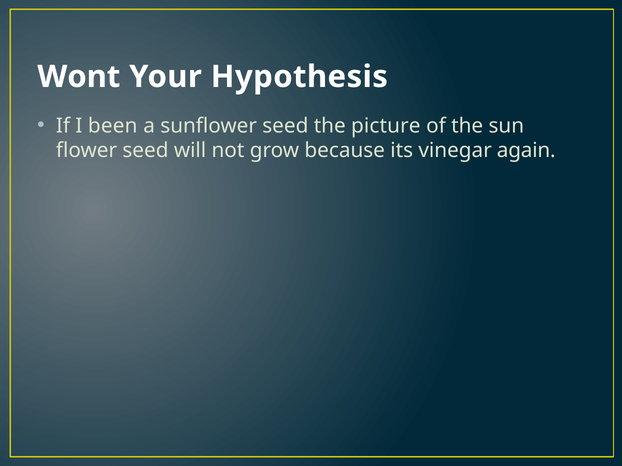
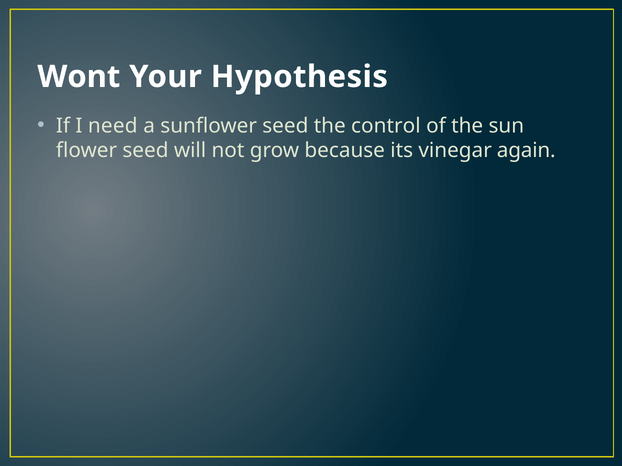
been: been -> need (113, 126)
picture: picture -> control (386, 126)
